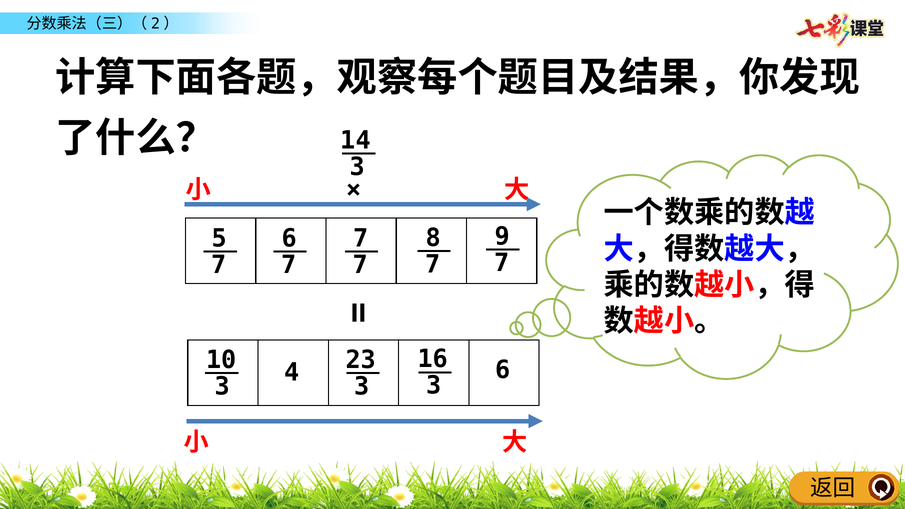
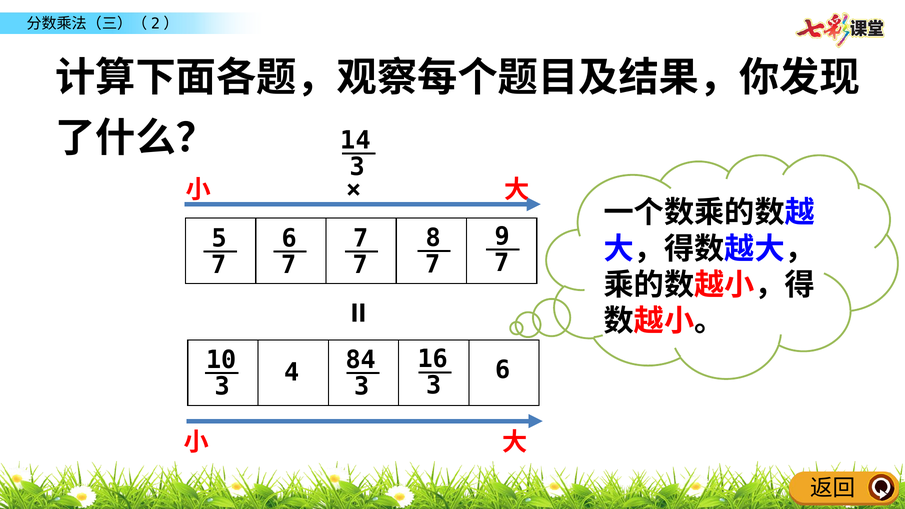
23: 23 -> 84 (361, 360)
